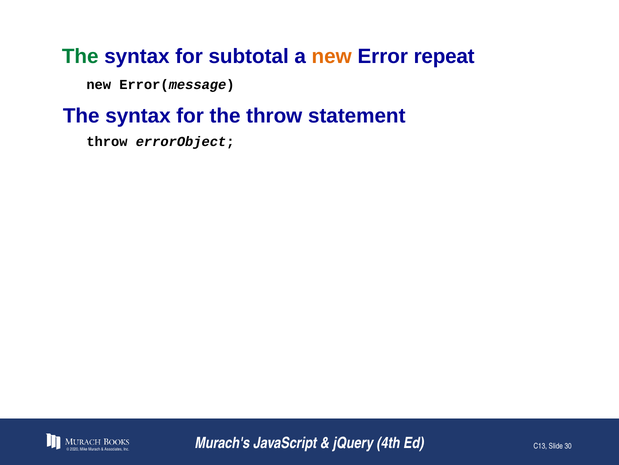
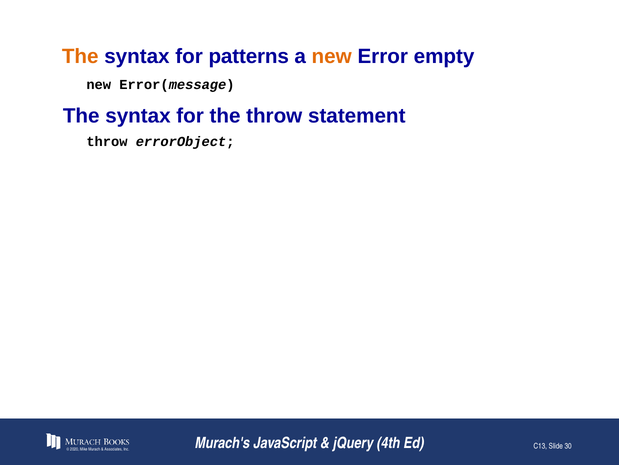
The colour: green -> orange (80, 56)
subtotal: subtotal -> patterns (249, 56)
repeat: repeat -> empty (444, 56)
